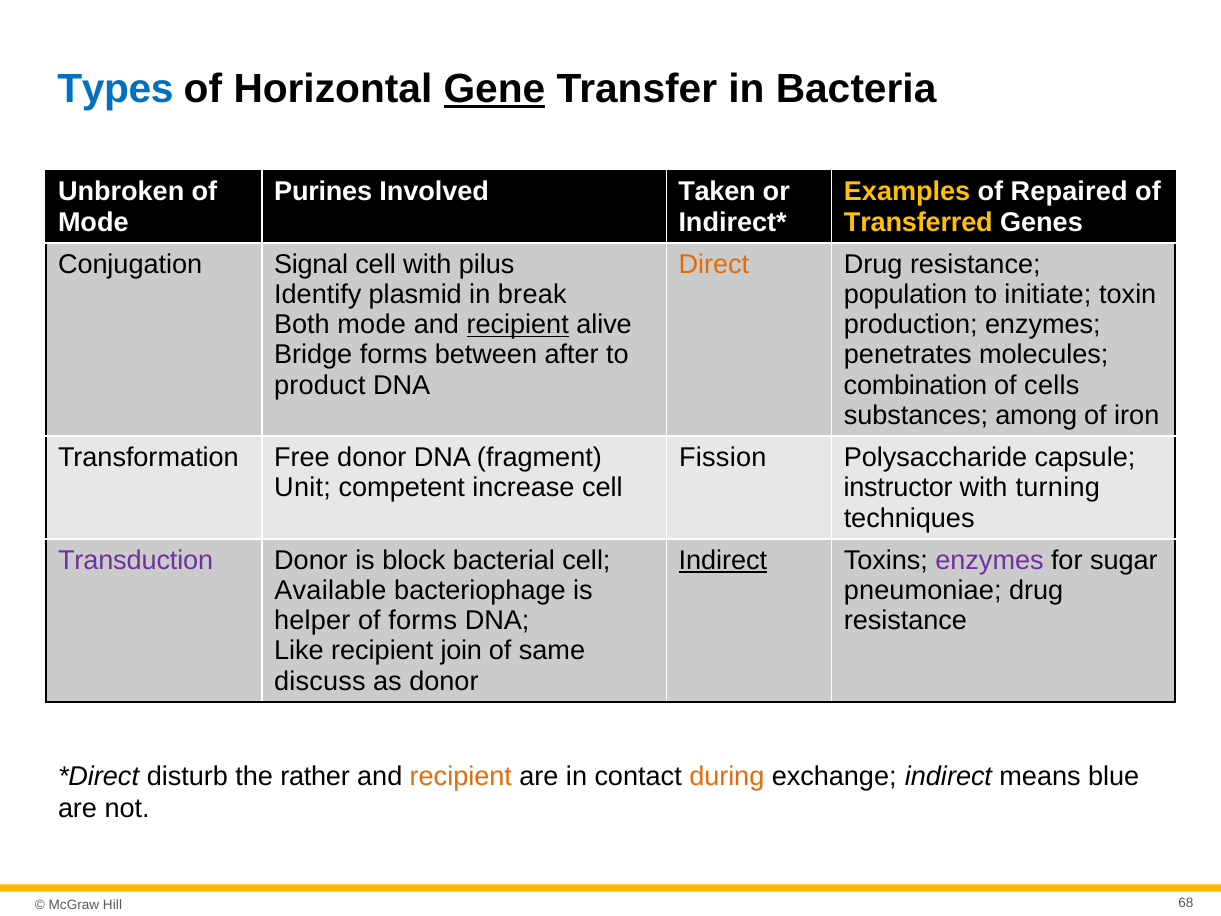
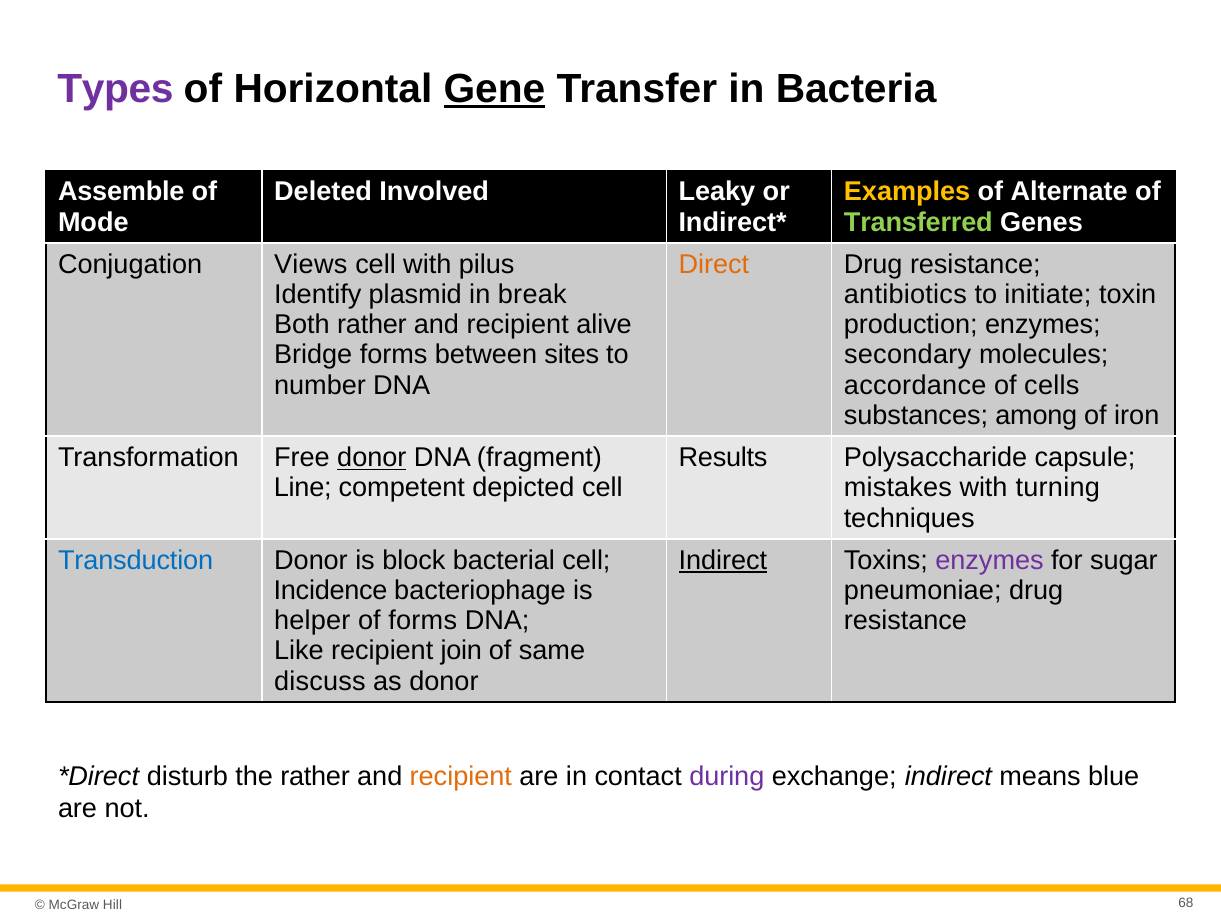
Types colour: blue -> purple (115, 89)
Unbroken: Unbroken -> Assemble (121, 192)
Purines: Purines -> Deleted (323, 192)
Taken: Taken -> Leaky (717, 192)
Repaired: Repaired -> Alternate (1069, 192)
Transferred colour: yellow -> light green (918, 222)
Signal: Signal -> Views (311, 265)
population: population -> antibiotics (905, 295)
Both mode: mode -> rather (372, 325)
recipient underline: present -> none (518, 325)
after: after -> sites (572, 355)
penetrates: penetrates -> secondary (908, 355)
product: product -> number (320, 385)
combination: combination -> accordance (915, 385)
donor underline: none -> present (372, 458)
Fission: Fission -> Results (723, 458)
Unit: Unit -> Line (303, 488)
increase: increase -> depicted (523, 488)
instructor: instructor -> mistakes (898, 488)
Transduction colour: purple -> blue (136, 560)
Available: Available -> Incidence (331, 590)
during colour: orange -> purple (727, 776)
